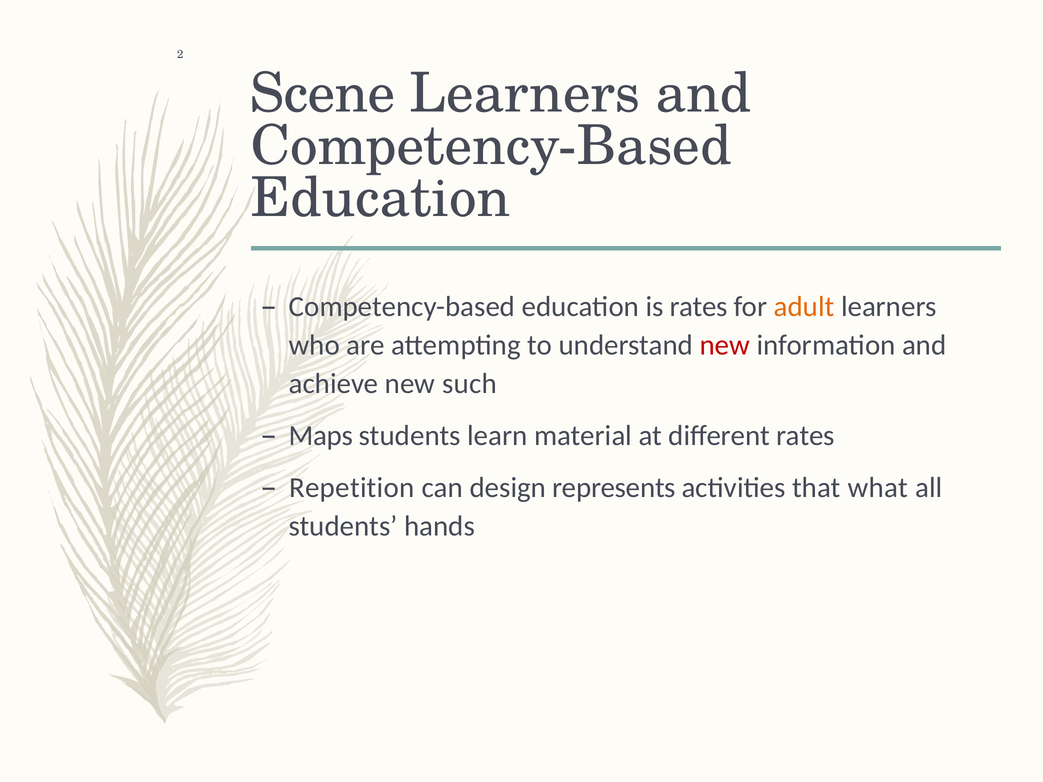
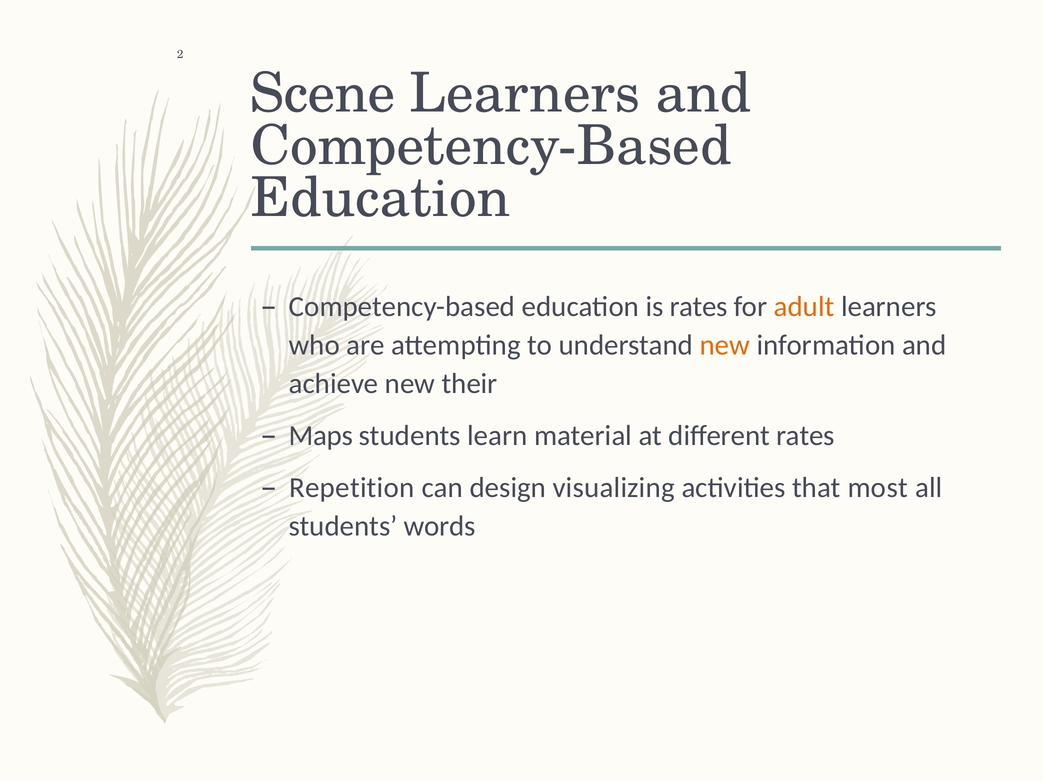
new colour: red -> orange (725, 345)
such: such -> their (470, 384)
represents: represents -> visualizing (614, 488)
what: what -> most (878, 488)
hands: hands -> words (440, 527)
